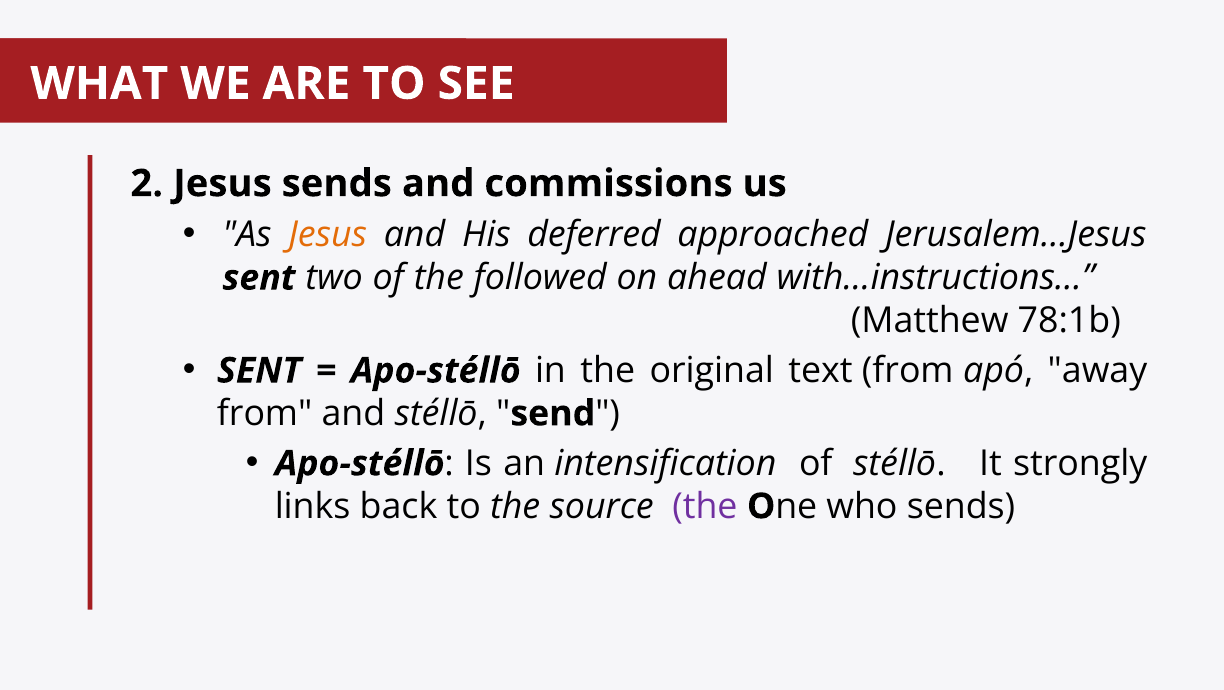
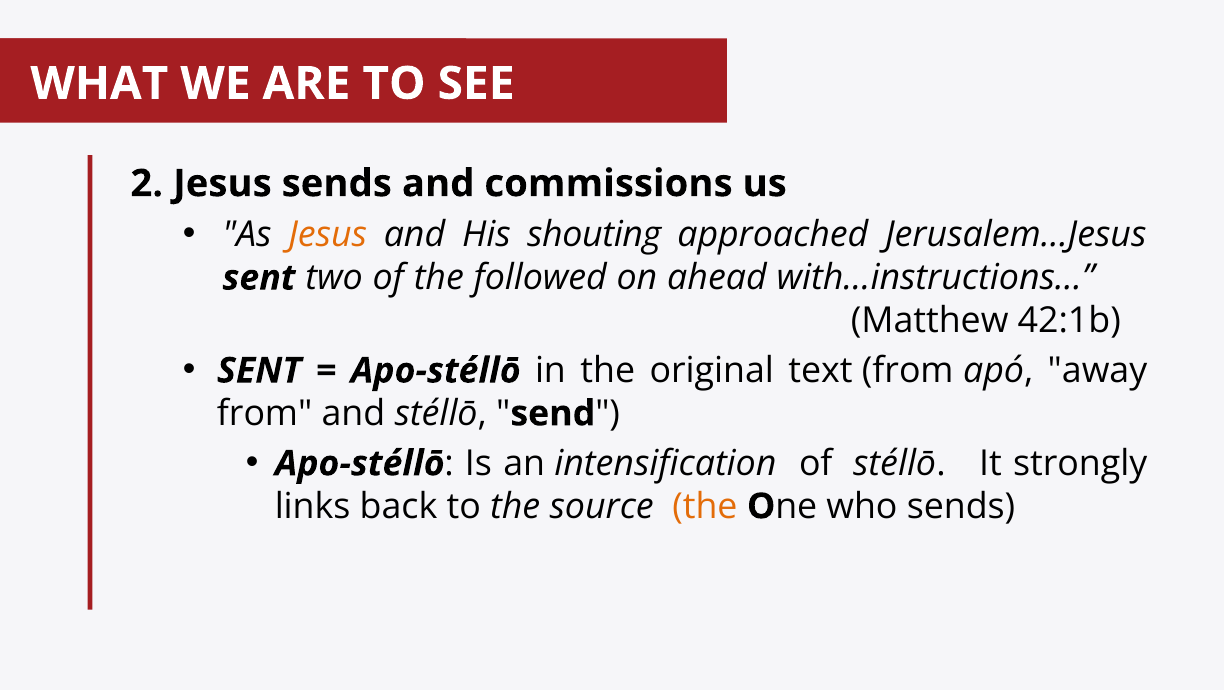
deferred: deferred -> shouting (594, 235)
78:1b: 78:1b -> 42:1b (1069, 321)
the colour: purple -> orange (705, 507)
